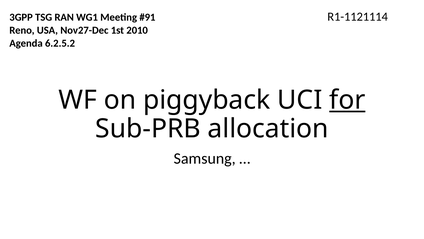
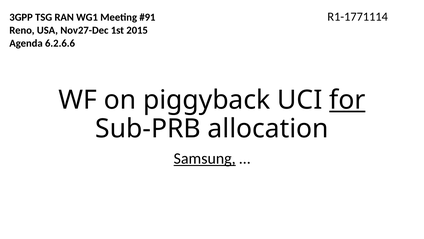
R1-1121114: R1-1121114 -> R1-1771114 (358, 17)
2010: 2010 -> 2015 (137, 30)
6.2.5.2: 6.2.5.2 -> 6.2.6.6 (60, 43)
Samsung underline: none -> present (205, 158)
